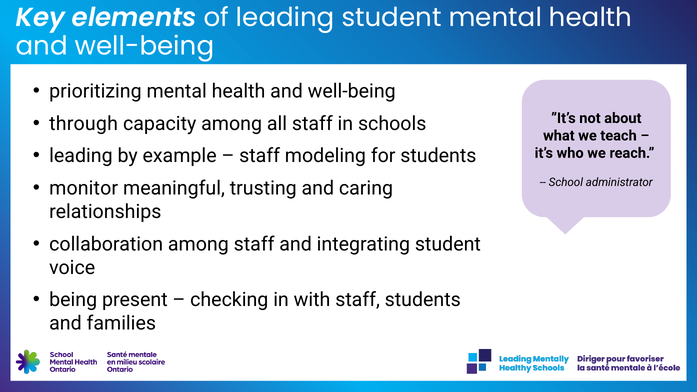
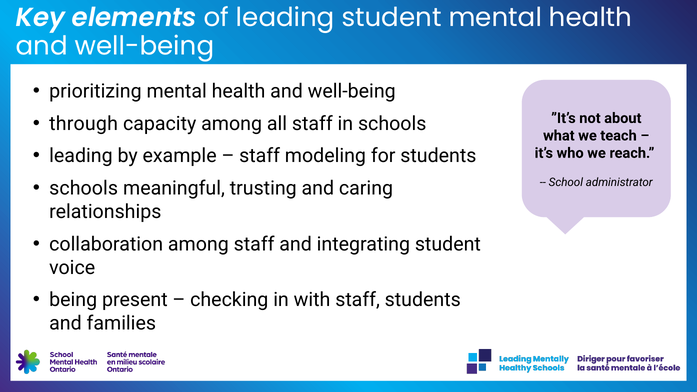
monitor: monitor -> schools (84, 188)
